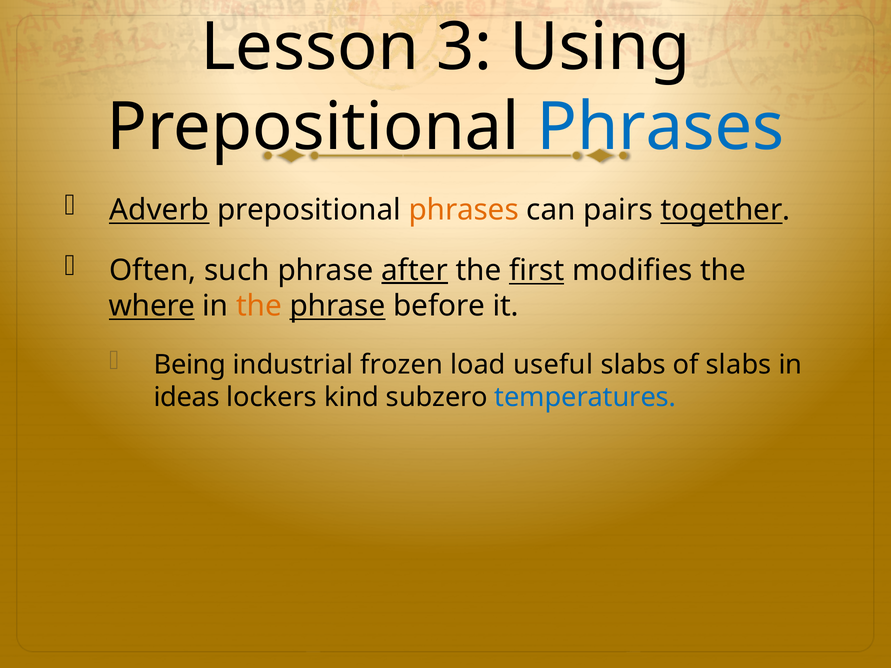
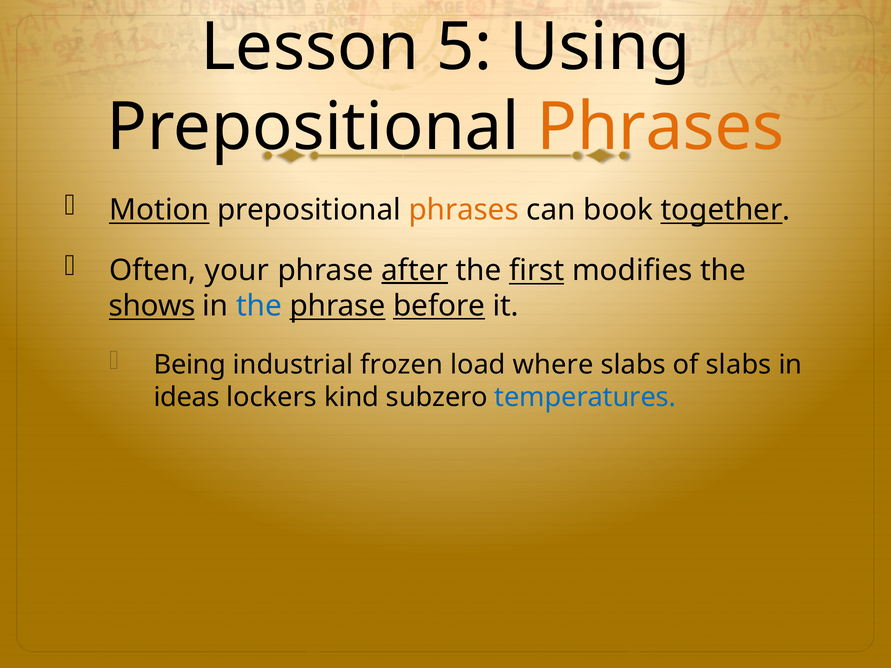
3: 3 -> 5 (464, 47)
Phrases colour: blue -> orange (661, 127)
Adverb: Adverb -> Motion (159, 210)
pairs: pairs -> book (618, 210)
such: such -> your (237, 270)
where: where -> shows (152, 306)
the colour: orange -> blue (259, 306)
before underline: none -> present (439, 306)
useful: useful -> where (553, 365)
